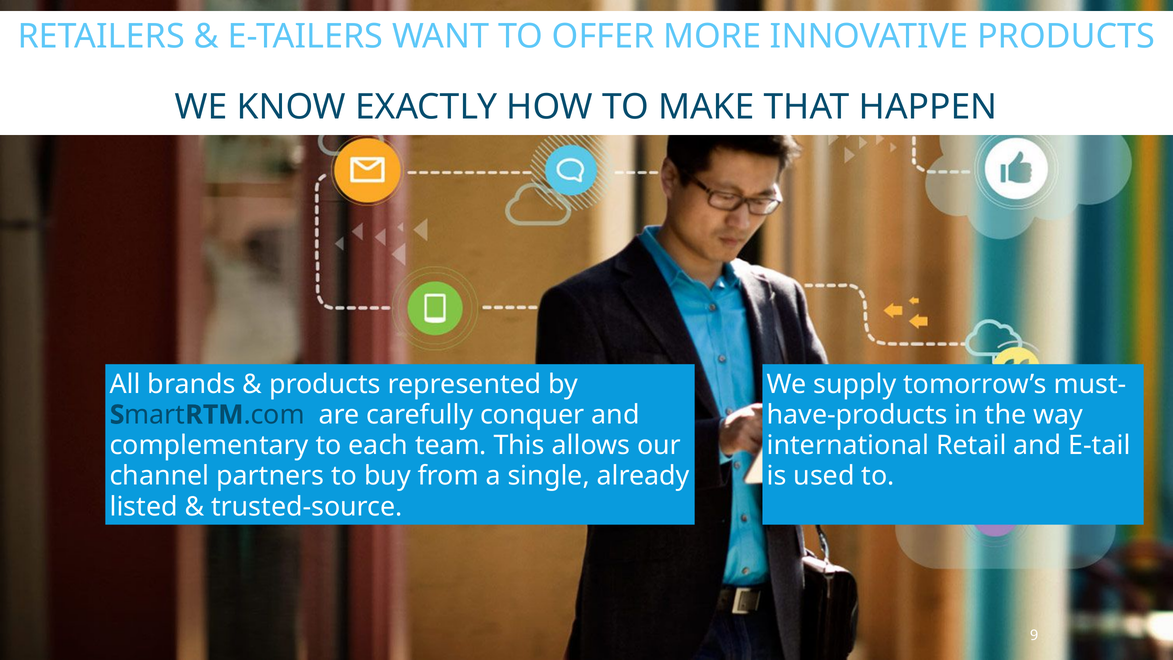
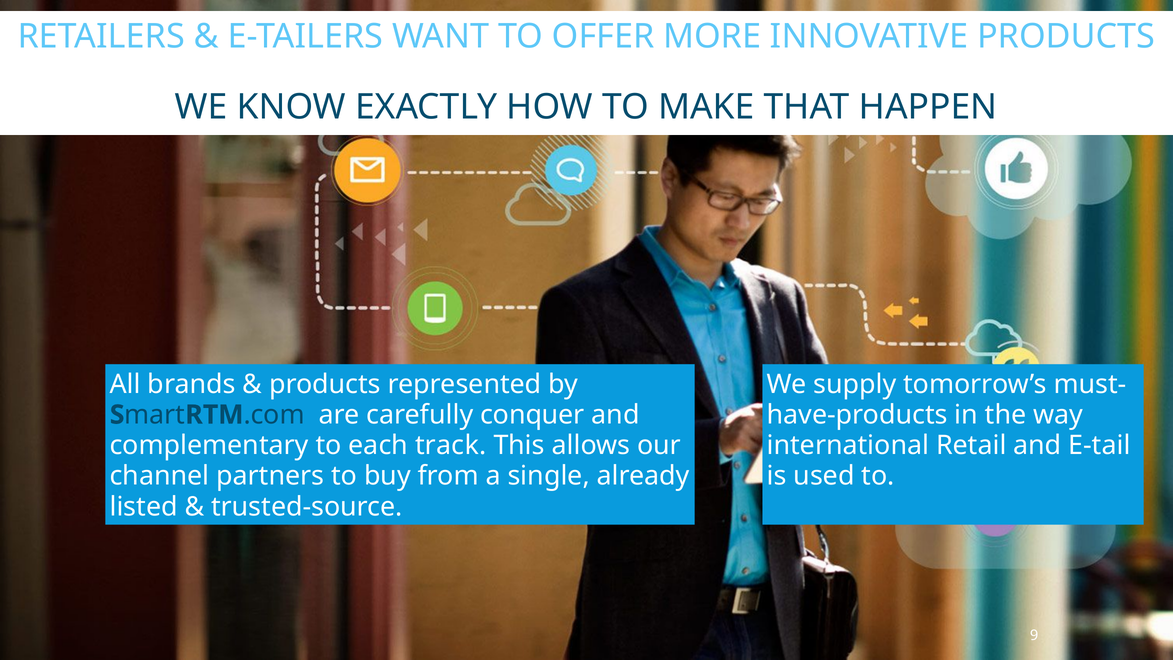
team: team -> track (451, 445)
